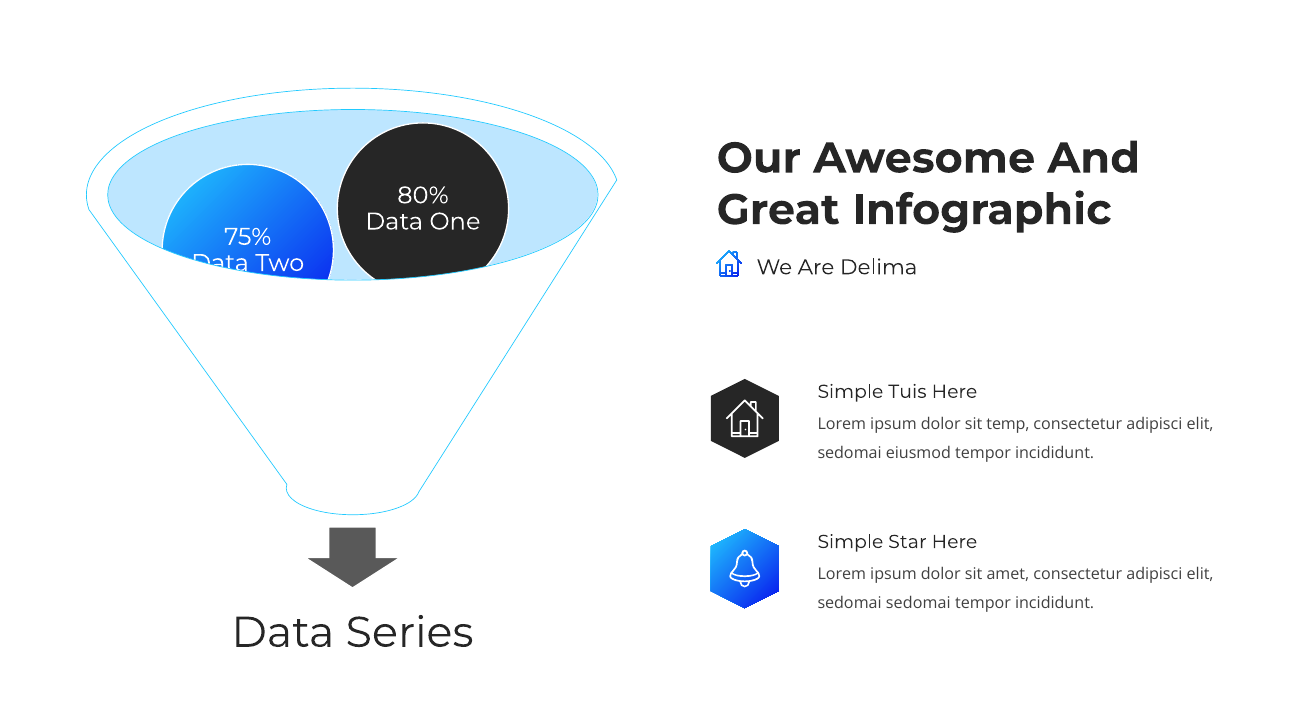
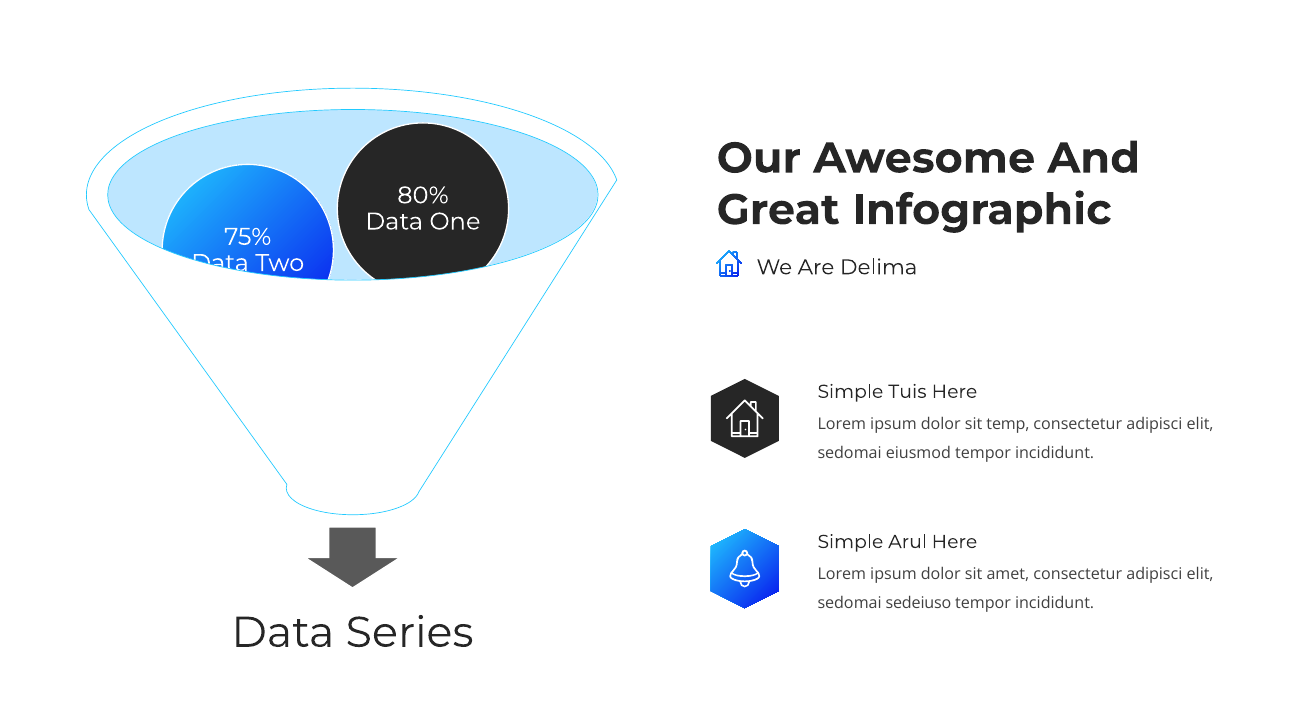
Star: Star -> Arul (908, 542)
sedomai: sedomai -> sedeiuso (918, 603)
